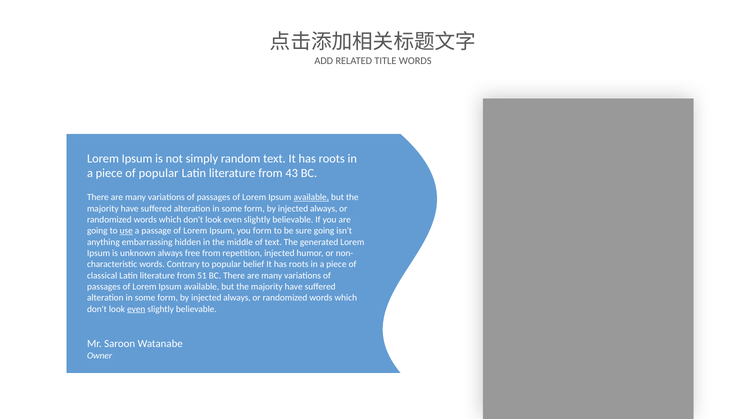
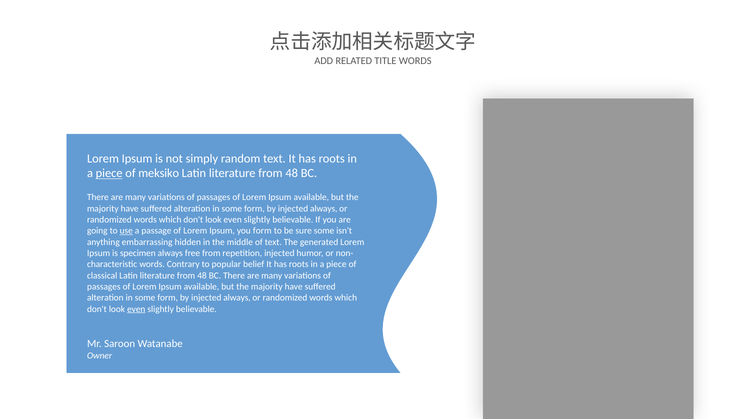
piece underline: none -> present (109, 174)
of popular: popular -> meksiko (159, 174)
43: 43 -> 48 (292, 174)
available underline: present -> none (311, 198)
sure going: going -> some (324, 231)
unknown: unknown -> specimen (138, 254)
51: 51 -> 48 (202, 276)
